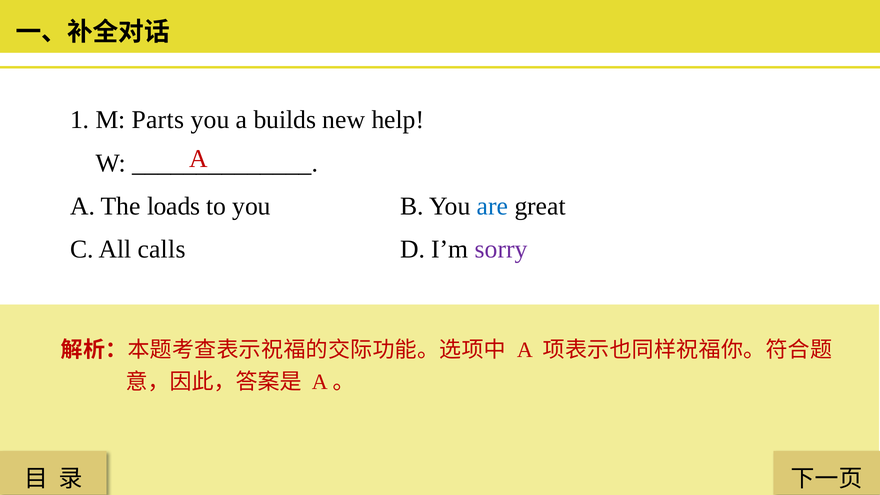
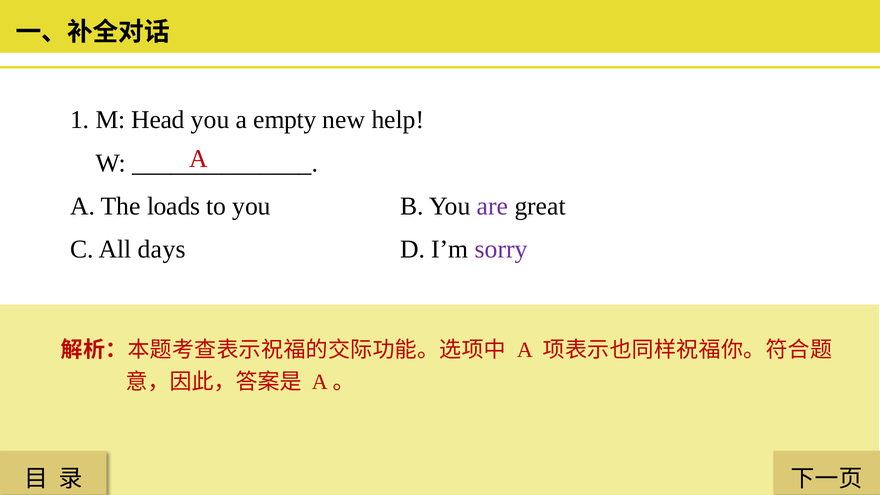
Parts: Parts -> Head (158, 120)
builds: builds -> empty (285, 120)
are colour: blue -> purple (493, 206)
calls: calls -> days (162, 249)
